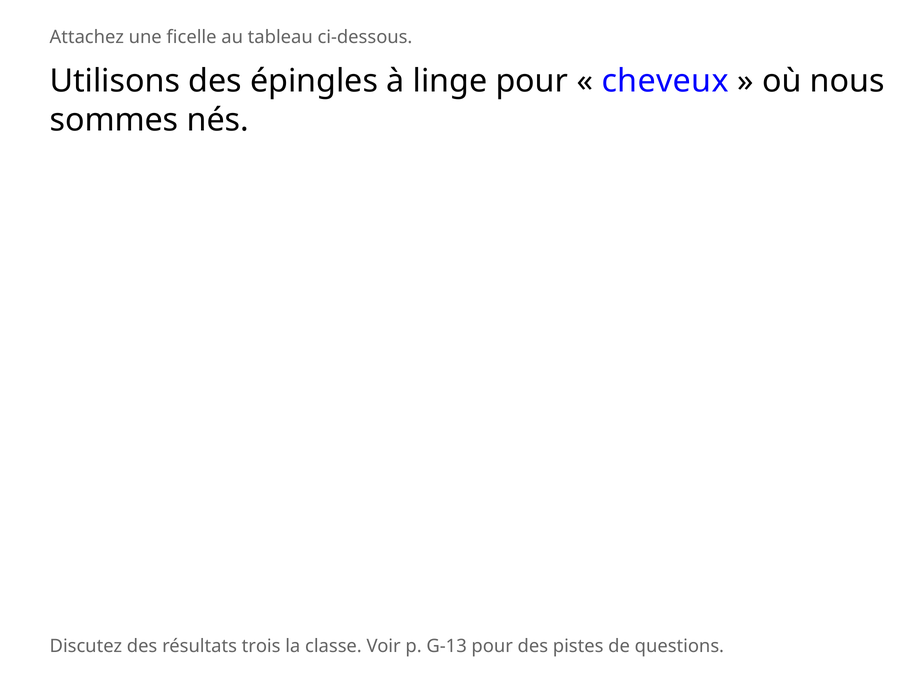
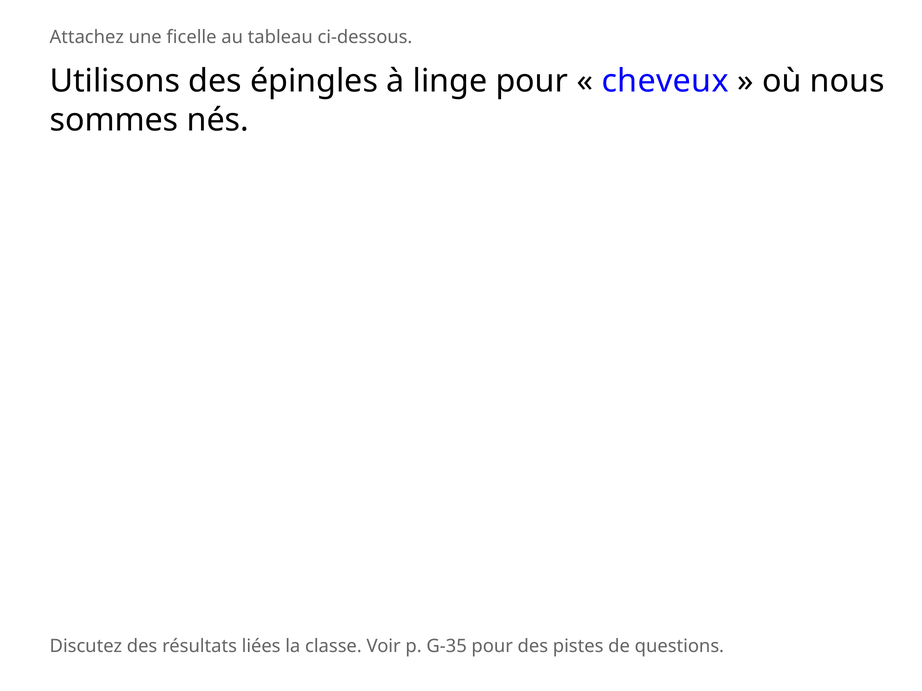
trois: trois -> liées (261, 647)
G-13: G-13 -> G-35 (447, 647)
